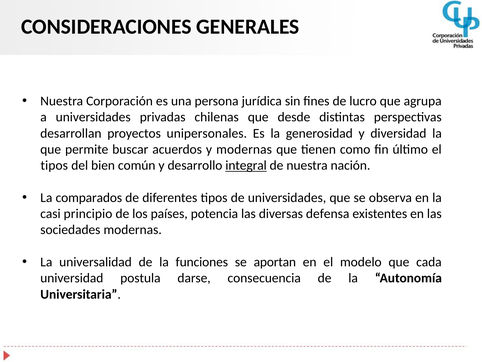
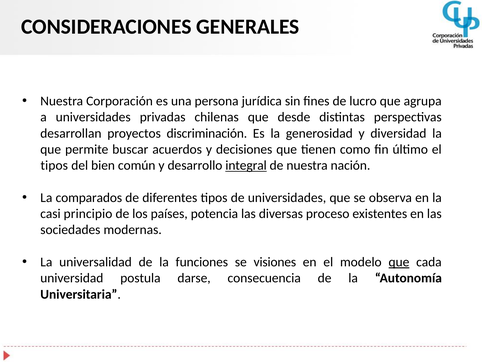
unipersonales: unipersonales -> discriminación (207, 133)
y modernas: modernas -> decisiones (244, 149)
defensa: defensa -> proceso (328, 214)
aportan: aportan -> visiones (275, 262)
que underline: none -> present (399, 262)
